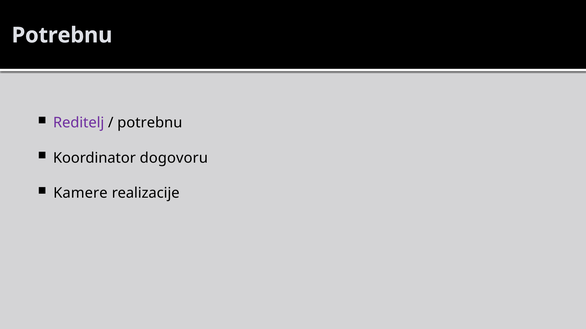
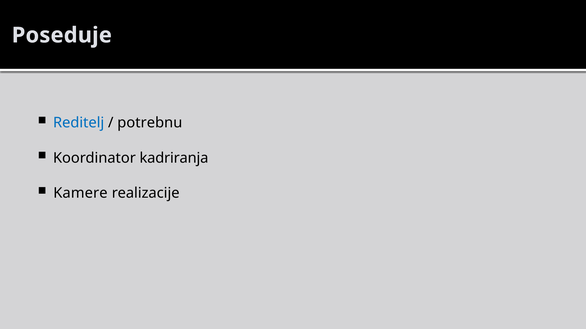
Potrebnu: Potrebnu -> Poseduje (62, 35)
Reditelj colour: purple -> blue (79, 123)
dogovoru: dogovoru -> kadriranja (174, 158)
